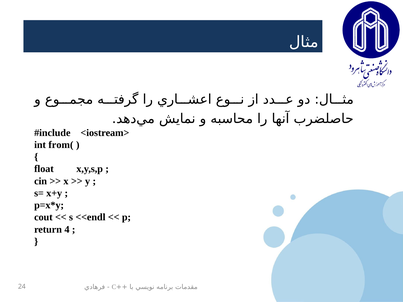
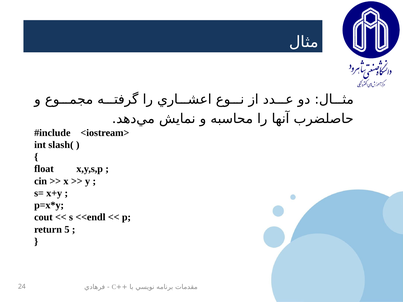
from(: from( -> slash( (61, 145)
4: 4 -> 5 (67, 230)
